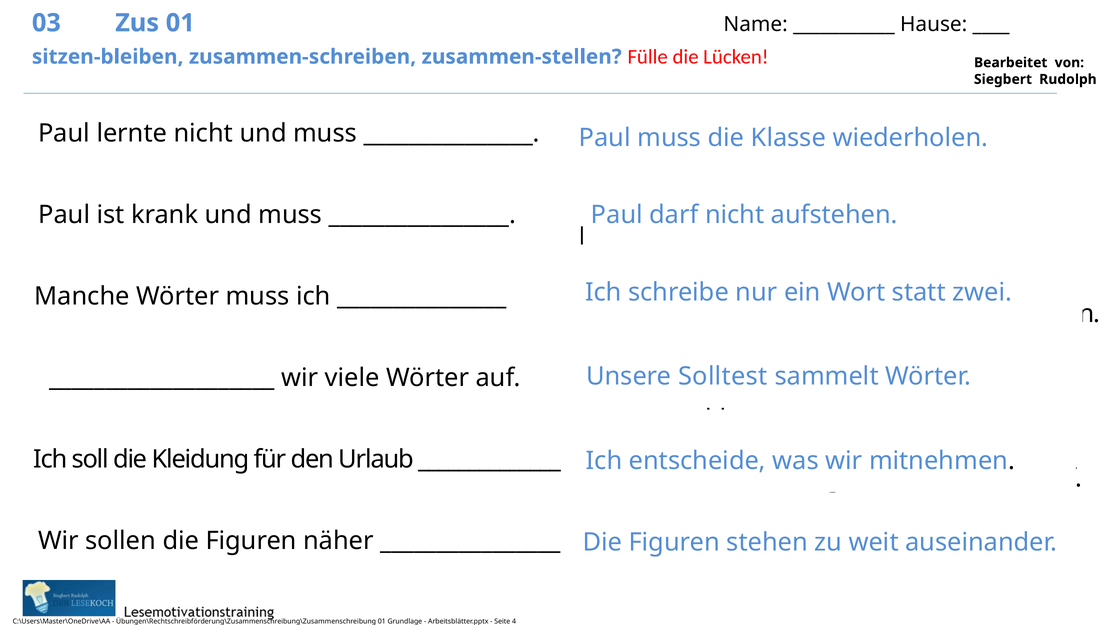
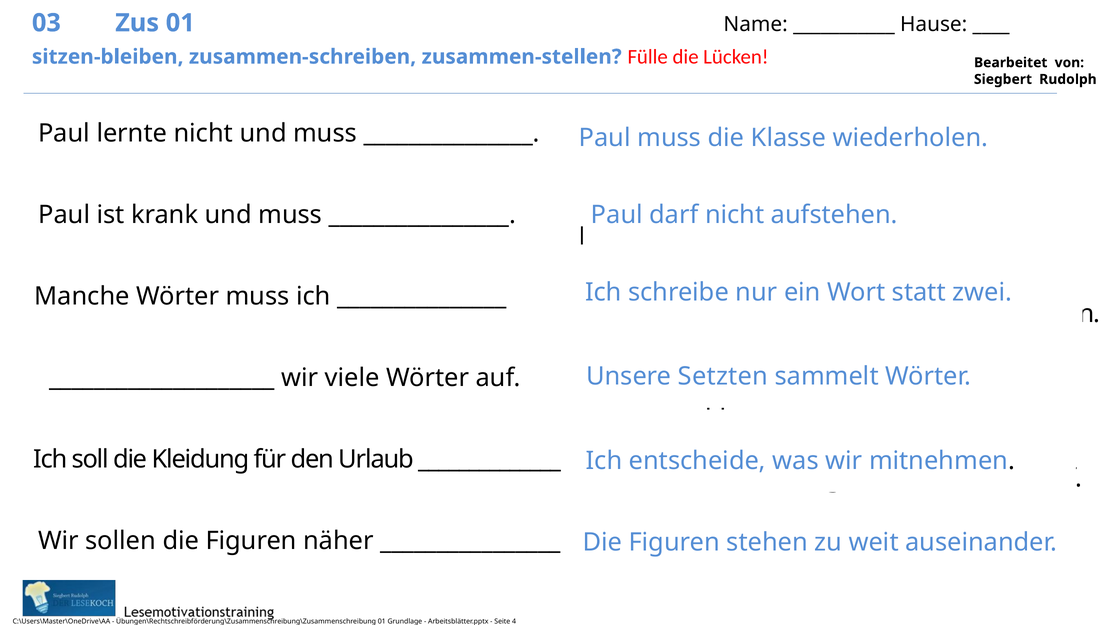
Solltest: Solltest -> Setzten (723, 376)
